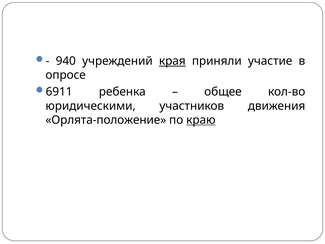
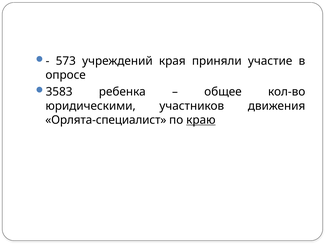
940: 940 -> 573 (66, 61)
края underline: present -> none (172, 61)
6911: 6911 -> 3583 (59, 92)
Орлята-положение: Орлята-положение -> Орлята-специалист (106, 120)
